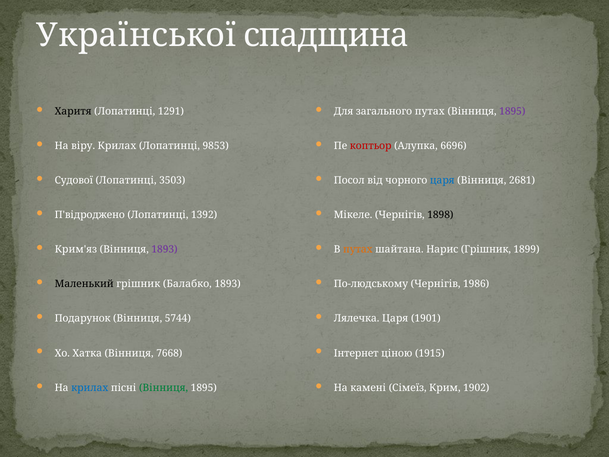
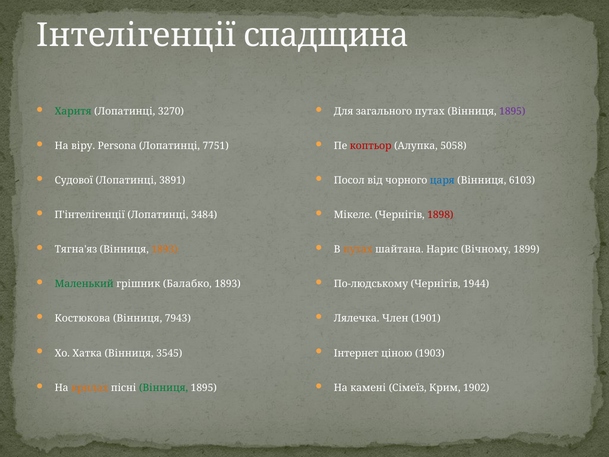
Української: Української -> Інтелігенції (137, 35)
Харитя colour: black -> green (73, 111)
1291: 1291 -> 3270 (171, 111)
віру Крилах: Крилах -> Persona (117, 146)
9853: 9853 -> 7751 (216, 146)
6696: 6696 -> 5058 (453, 146)
3503: 3503 -> 3891 (172, 180)
2681: 2681 -> 6103 (522, 180)
П'відроджено: П'відроджено -> П'інтелігенції (90, 215)
1392: 1392 -> 3484 (204, 215)
1898 colour: black -> red (440, 215)
Крим'яз: Крим'яз -> Тягна'яз (76, 249)
1893 colour: purple -> orange (165, 249)
Нарис Грішник: Грішник -> Вічному (486, 249)
Маленький colour: black -> green (84, 284)
1986: 1986 -> 1944 (476, 284)
Подарунок: Подарунок -> Костюкова (83, 318)
5744: 5744 -> 7943 (178, 318)
Лялечка Царя: Царя -> Член (395, 318)
7668: 7668 -> 3545 (169, 353)
1915: 1915 -> 1903 (430, 353)
крилах colour: blue -> orange (90, 387)
